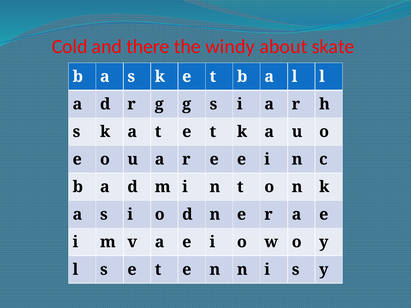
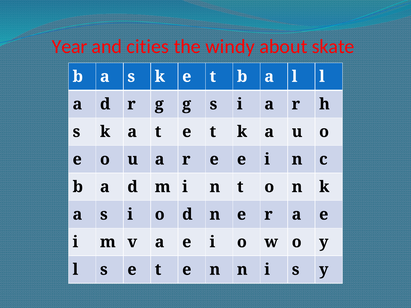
Cold: Cold -> Year (70, 47)
there: there -> cities (148, 47)
